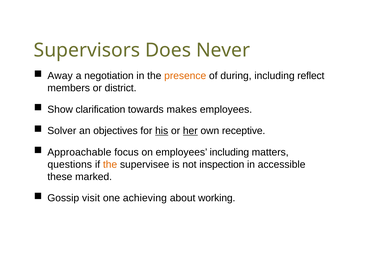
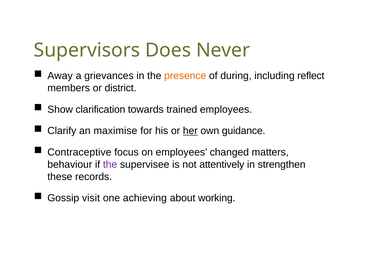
negotiation: negotiation -> grievances (109, 76)
makes: makes -> trained (182, 110)
Solver: Solver -> Clarify (62, 131)
objectives: objectives -> maximise (115, 131)
his underline: present -> none (162, 131)
receptive: receptive -> guidance (244, 131)
Approachable: Approachable -> Contraceptive (79, 152)
employees including: including -> changed (229, 152)
questions: questions -> behaviour (70, 165)
the colour: orange -> purple (110, 165)
inspection: inspection -> attentively (222, 165)
accessible: accessible -> strengthen (282, 165)
marked: marked -> records (94, 177)
